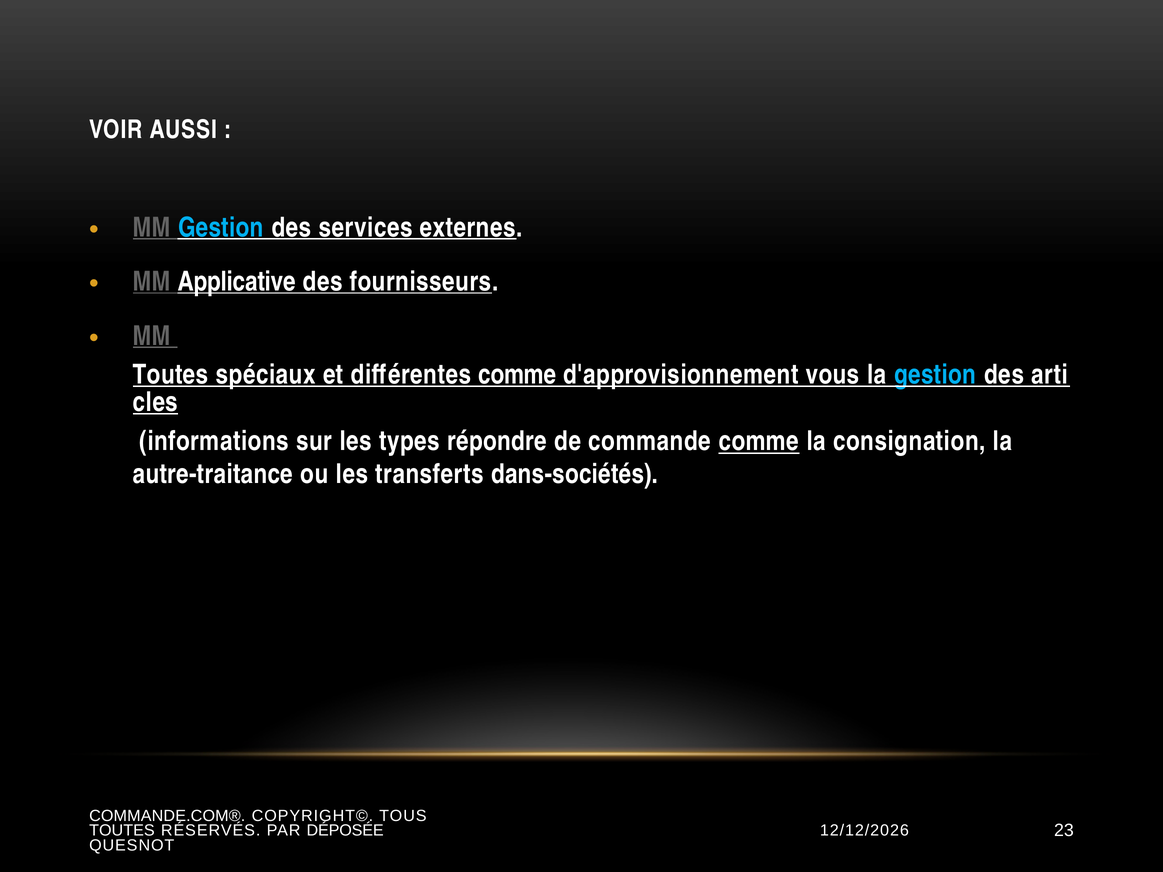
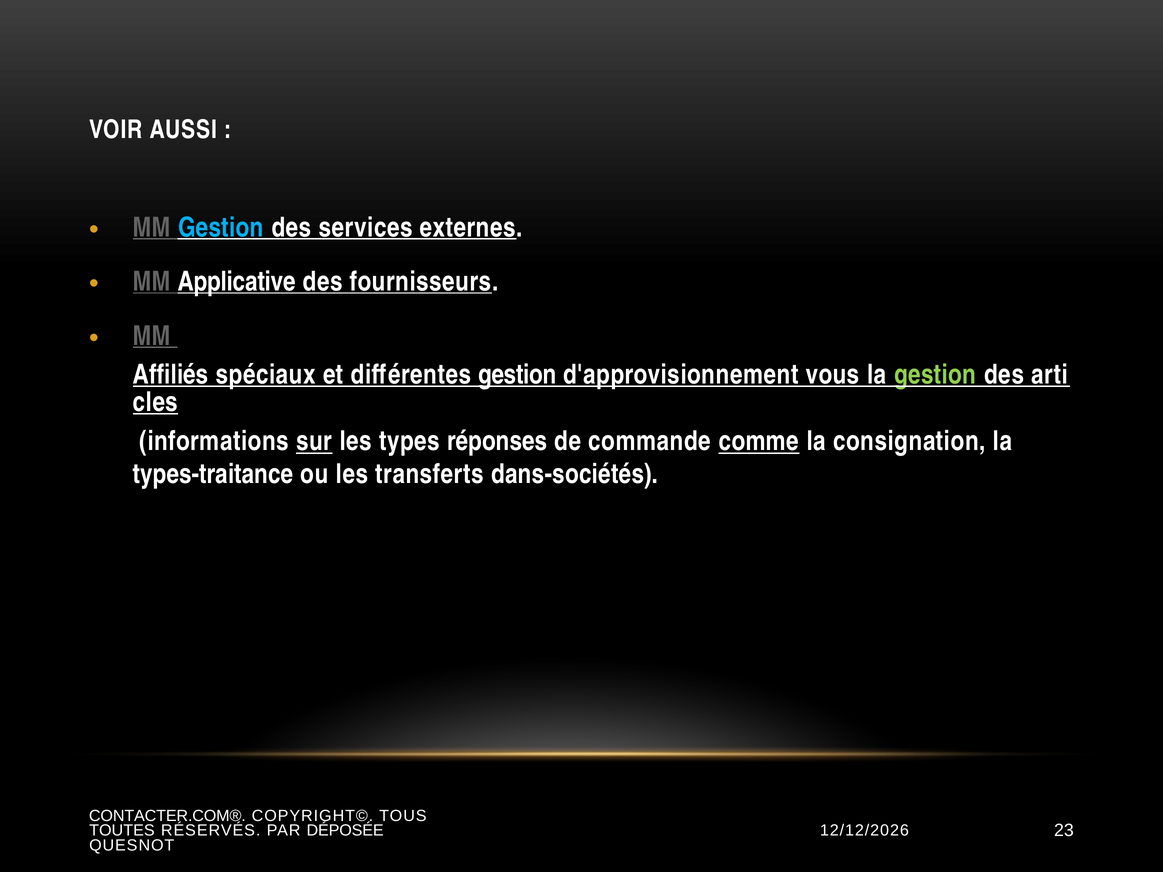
Toutes: Toutes -> Affiliés (171, 375)
différentes comme: comme -> gestion (517, 375)
gestion colour: light blue -> light green (935, 375)
sur underline: none -> present (314, 441)
répondre: répondre -> réponses (497, 441)
autre-traitance: autre-traitance -> types-traitance (213, 474)
COMMANDE.COM®: COMMANDE.COM® -> CONTACTER.COM® (167, 816)
